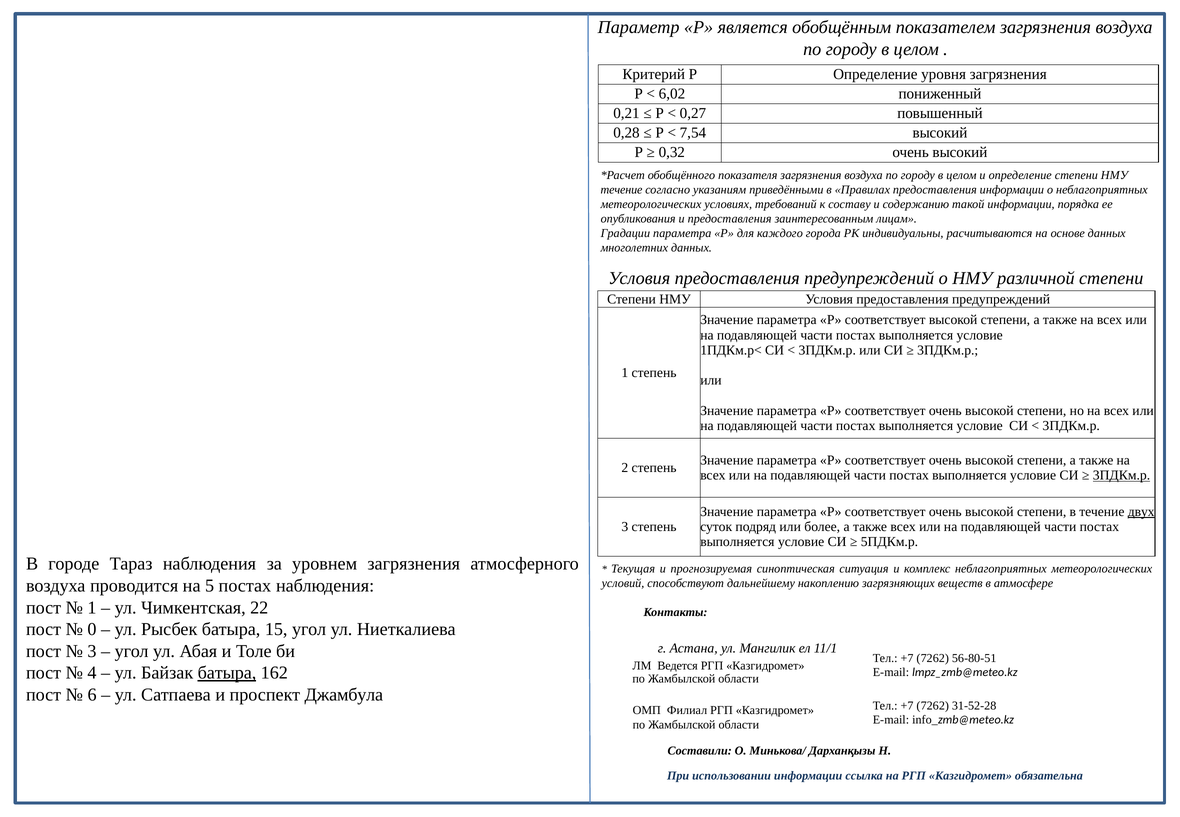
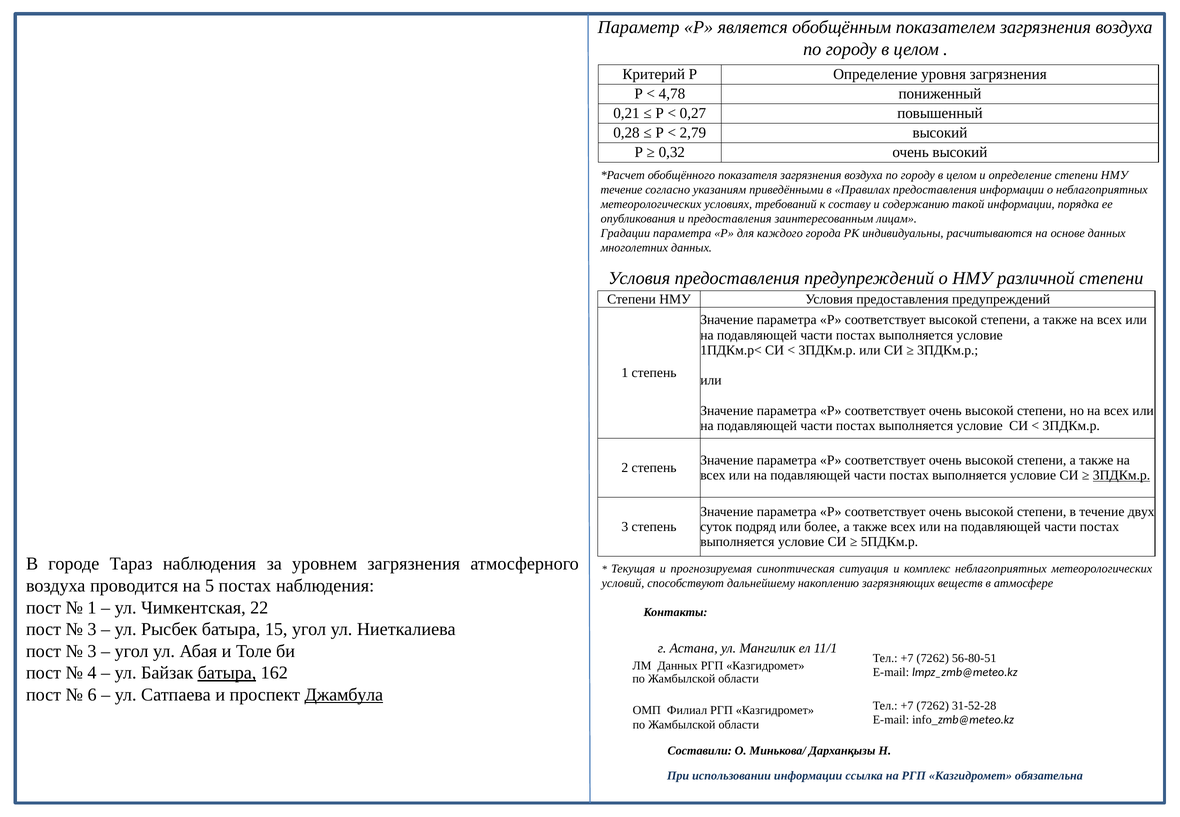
6,02: 6,02 -> 4,78 (672, 94)
7,54: 7,54 -> 2,79 (693, 133)
двух underline: present -> none (1141, 512)
0: 0 -> 3 (92, 629)
ЛМ Ведется: Ведется -> Данных (678, 665)
Джамбула underline: none -> present (344, 695)
